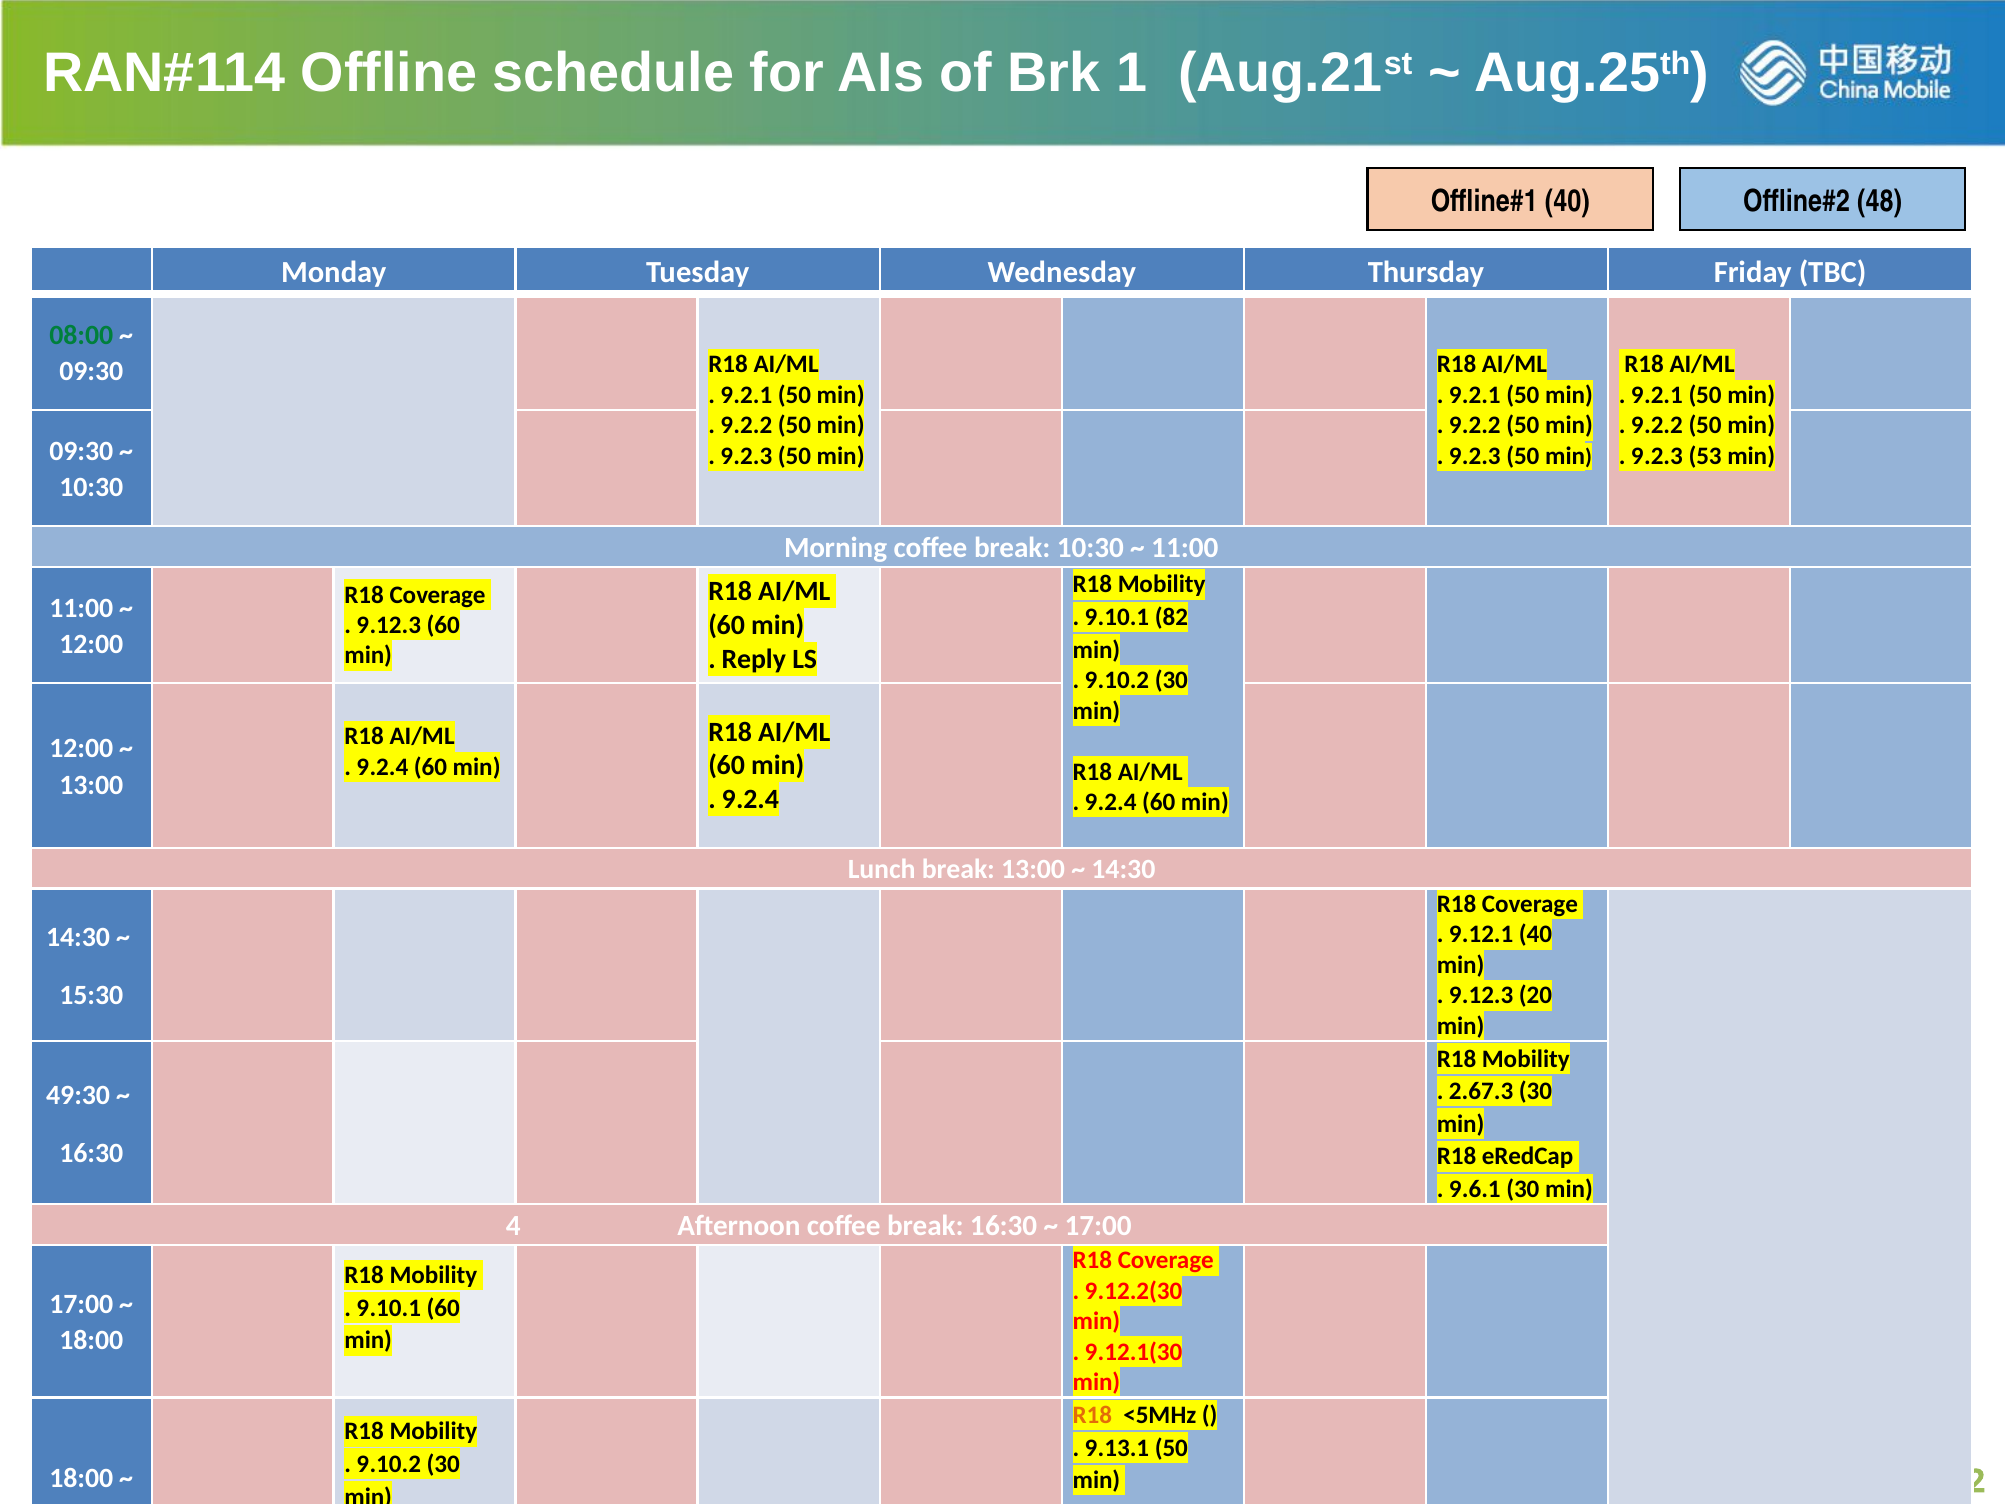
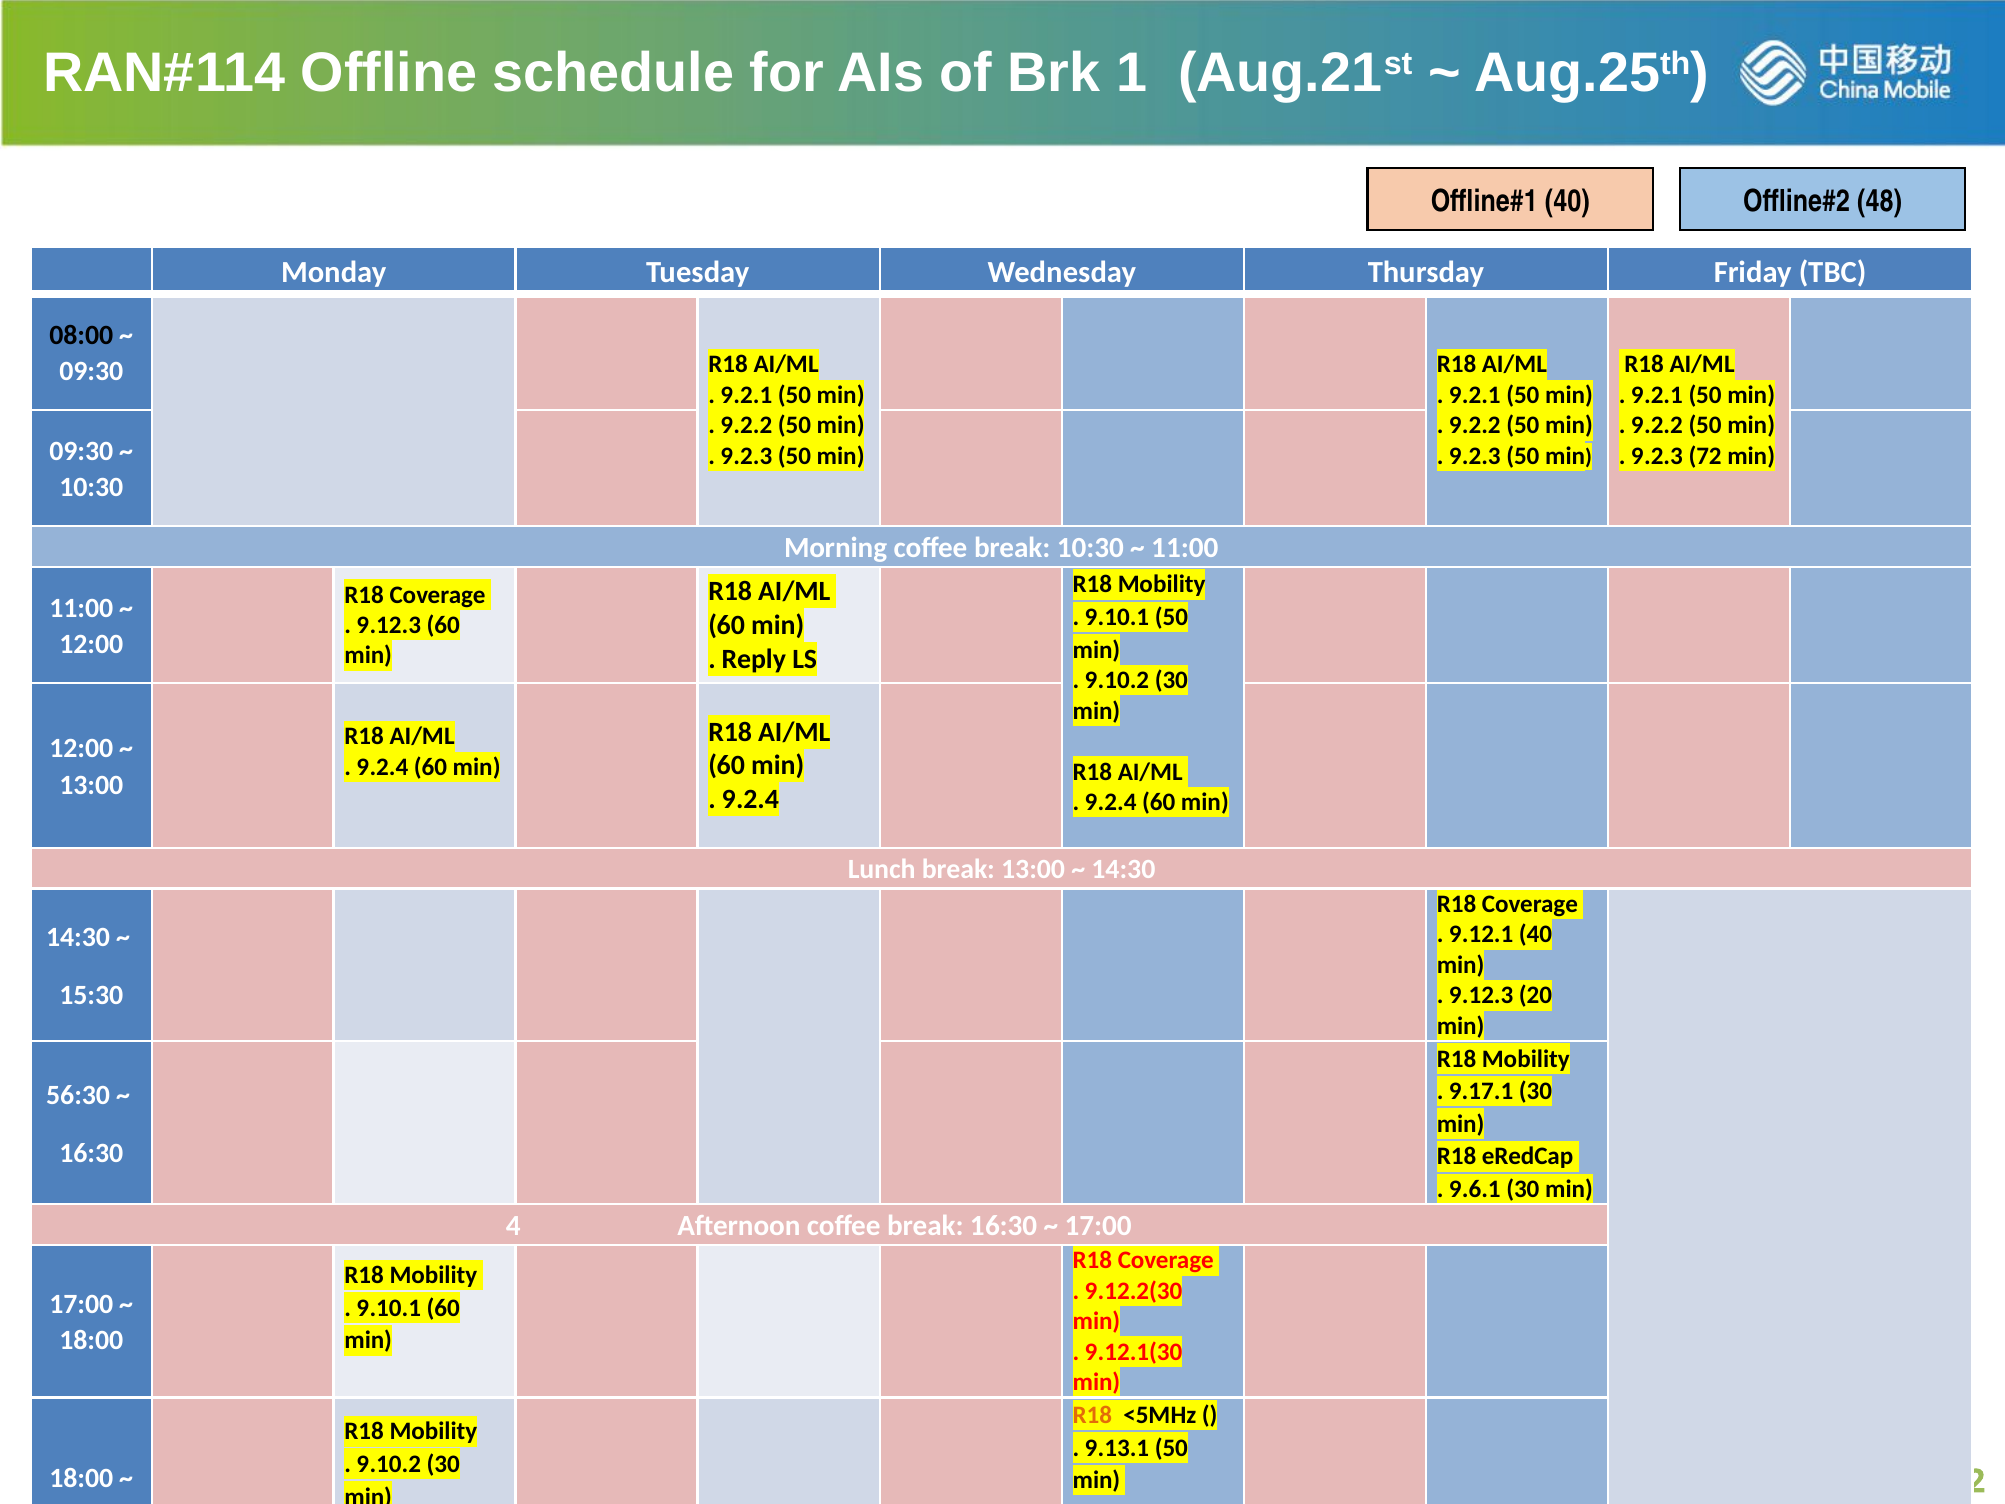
08:00 colour: green -> black (81, 335)
53: 53 -> 72 (1705, 456)
9.10.1 82: 82 -> 50 (1171, 617)
2.67.3: 2.67.3 -> 9.17.1 (1481, 1091)
49:30: 49:30 -> 56:30 (78, 1095)
